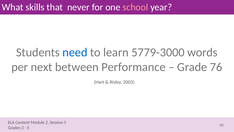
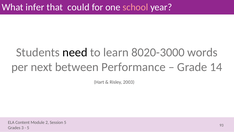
skills: skills -> infer (35, 7)
never: never -> could (78, 7)
need colour: blue -> black (75, 52)
5779-3000: 5779-3000 -> 8020-3000 (158, 52)
76: 76 -> 14 (216, 67)
